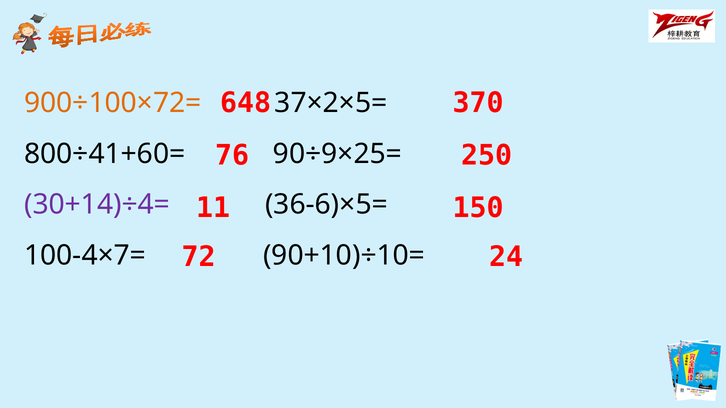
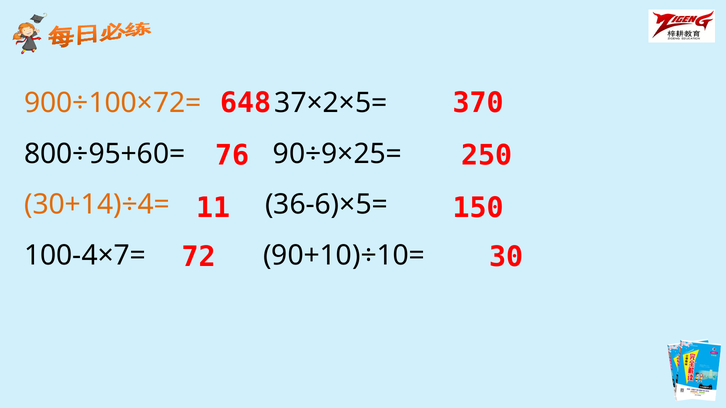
800÷41+60=: 800÷41+60= -> 800÷95+60= (105, 154)
30+14)÷4= colour: purple -> orange (97, 205)
24: 24 -> 30 (506, 257)
